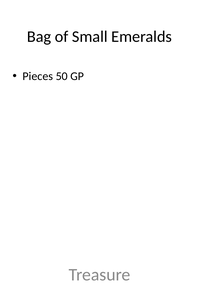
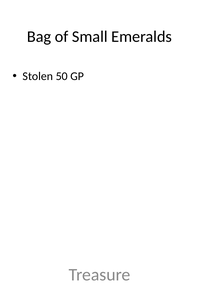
Pieces: Pieces -> Stolen (38, 76)
